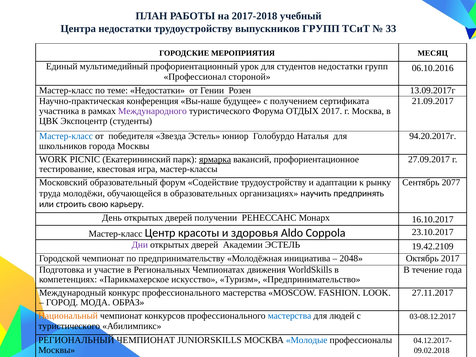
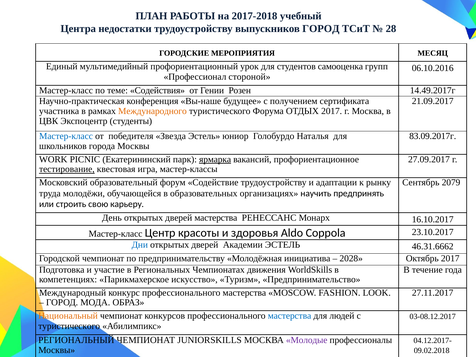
выпускников ГРУПП: ГРУПП -> ГОРОД (321, 29)
33: 33 -> 28 (391, 29)
студентов недостатки: недостатки -> самооценка (340, 67)
теме Недостатки: Недостатки -> Содействия (157, 90)
13.09.2017г: 13.09.2017г -> 14.49.2017г (433, 90)
Международного colour: purple -> orange (152, 111)
94.20.2017г: 94.20.2017г -> 83.09.2017г (433, 136)
тестирование underline: none -> present (67, 169)
2077: 2077 -> 2079 (451, 183)
дверей получении: получении -> мастерства (216, 218)
Дни colour: purple -> blue (140, 245)
19.42.2109: 19.42.2109 -> 46.31.6662 (433, 246)
2048: 2048 -> 2028 (351, 258)
Молодые colour: blue -> purple (307, 340)
